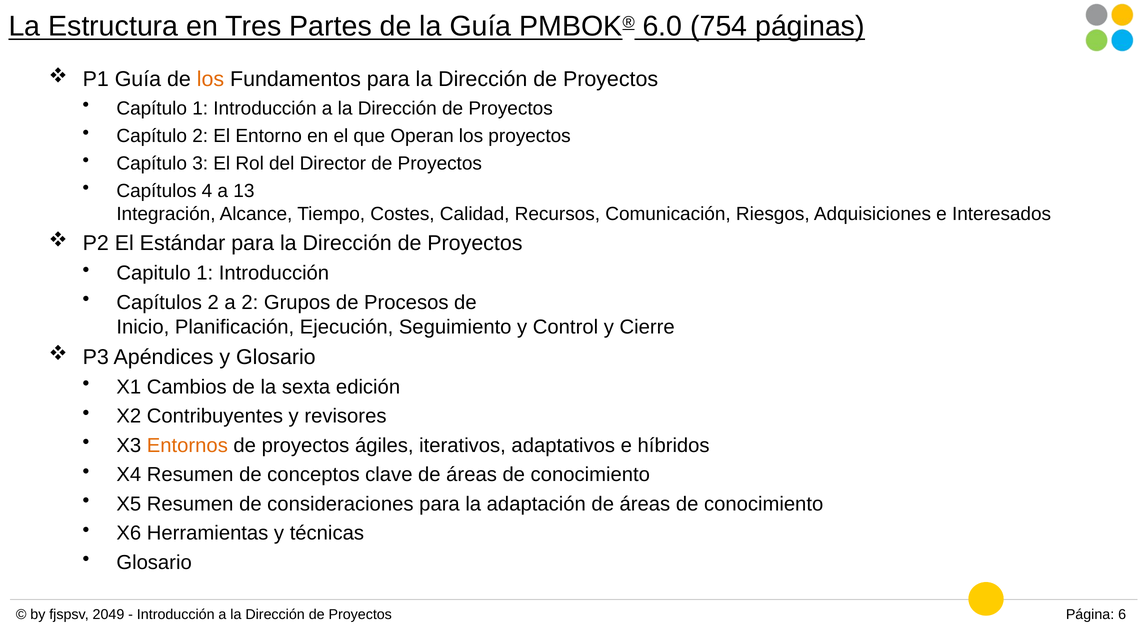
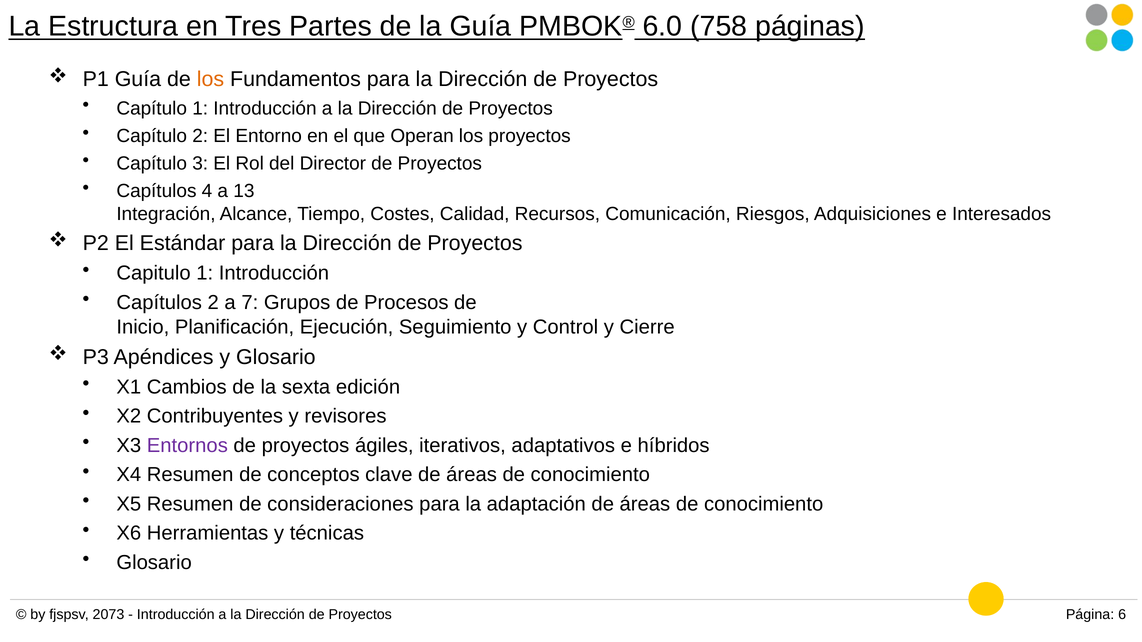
754: 754 -> 758 (719, 27)
a 2: 2 -> 7 (250, 303)
Entornos colour: orange -> purple (187, 446)
2049: 2049 -> 2073 (108, 615)
